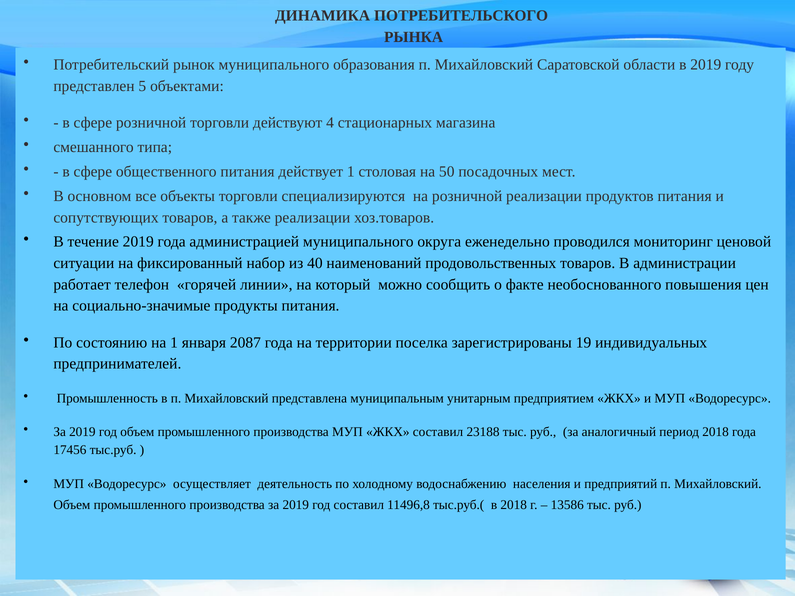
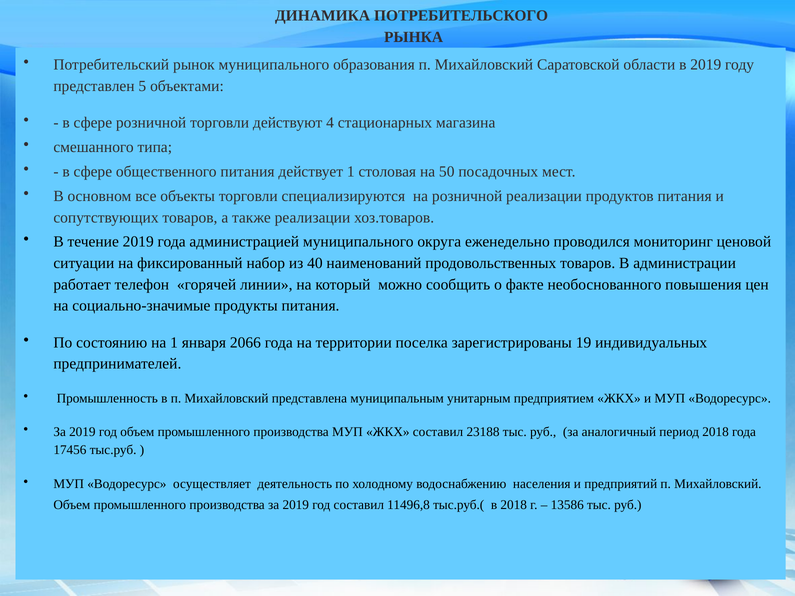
2087: 2087 -> 2066 (245, 343)
